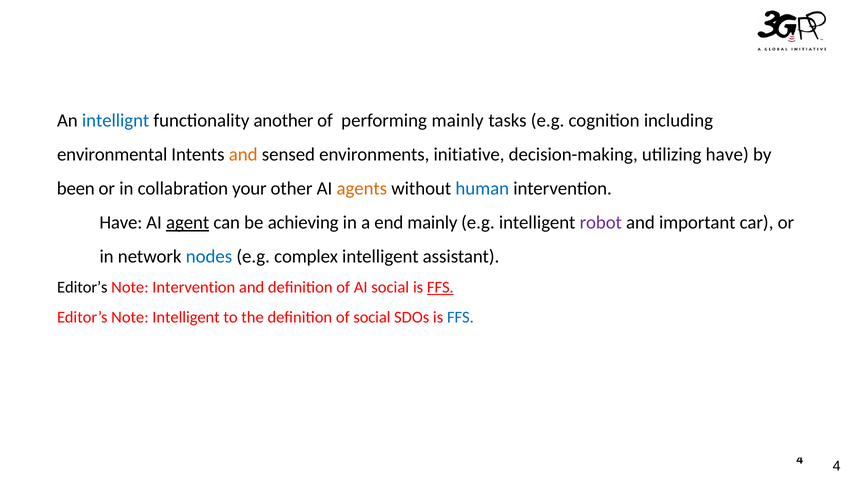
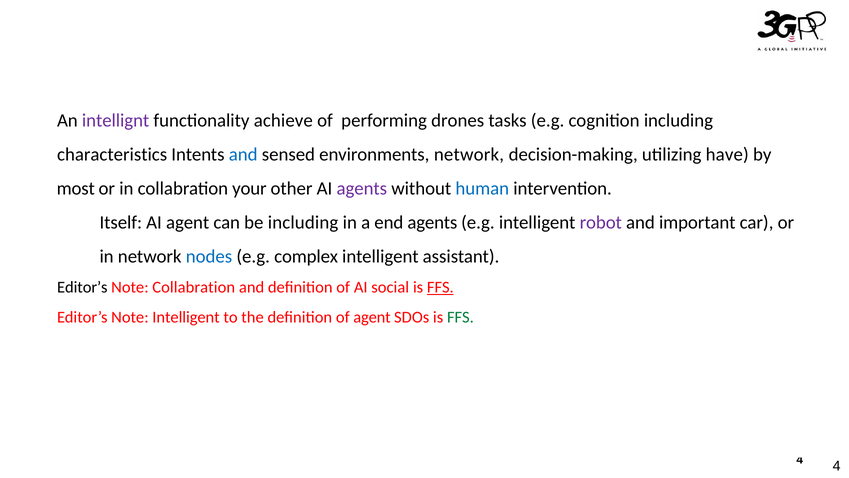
intellignt colour: blue -> purple (116, 121)
another: another -> achieve (283, 121)
performing mainly: mainly -> drones (458, 121)
environmental: environmental -> characteristics (112, 155)
and colour: orange -> blue (243, 155)
environments initiative: initiative -> network (469, 155)
been: been -> most (76, 188)
agents colour: orange -> purple (362, 188)
Have: Have -> Itself (121, 222)
agent underline: present -> none (188, 222)
be achieving: achieving -> including (303, 222)
end mainly: mainly -> agents (432, 222)
Note Intervention: Intervention -> Collabration (194, 287)
of social: social -> agent (372, 317)
FFS colour: blue -> green (460, 317)
